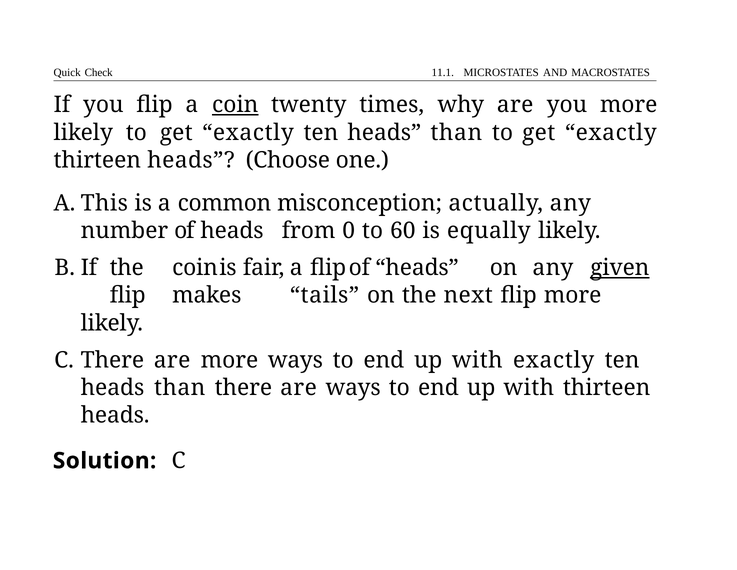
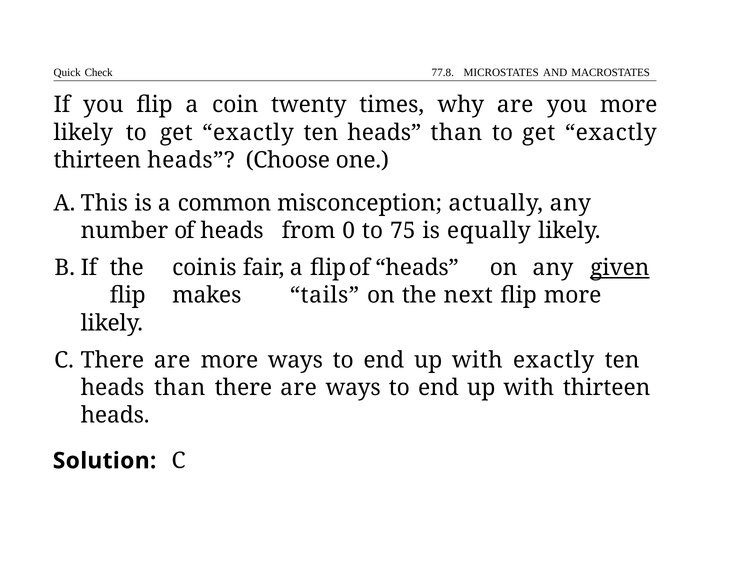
11.1: 11.1 -> 77.8 (443, 73)
coin underline: present -> none (235, 105)
60: 60 -> 75 (403, 231)
